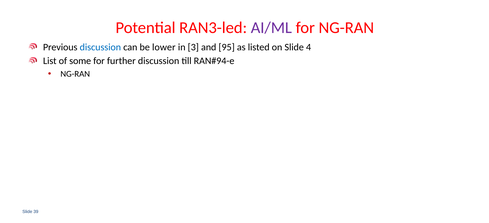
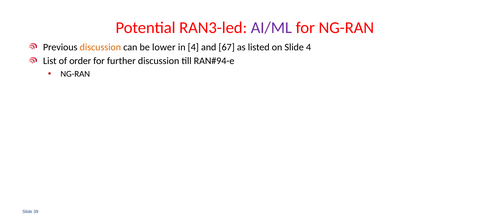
discussion colour: blue -> orange (100, 47)
in 3: 3 -> 4 (193, 47)
95: 95 -> 67 (227, 47)
some: some -> order (80, 61)
